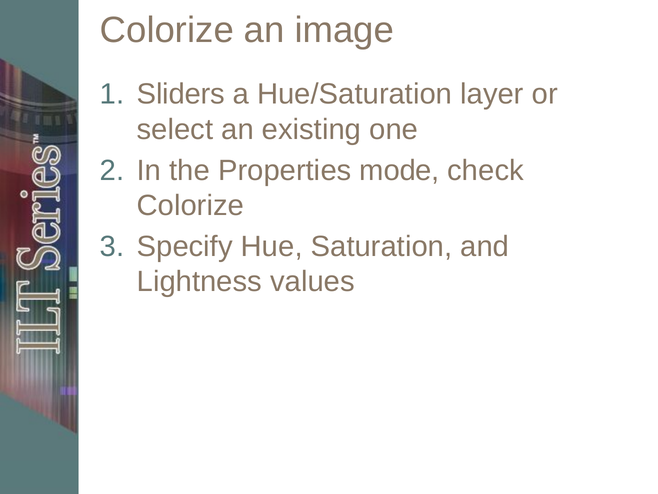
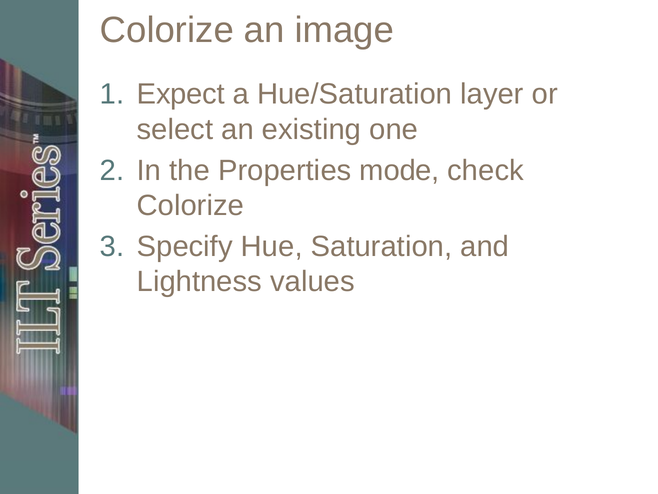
Sliders: Sliders -> Expect (181, 94)
